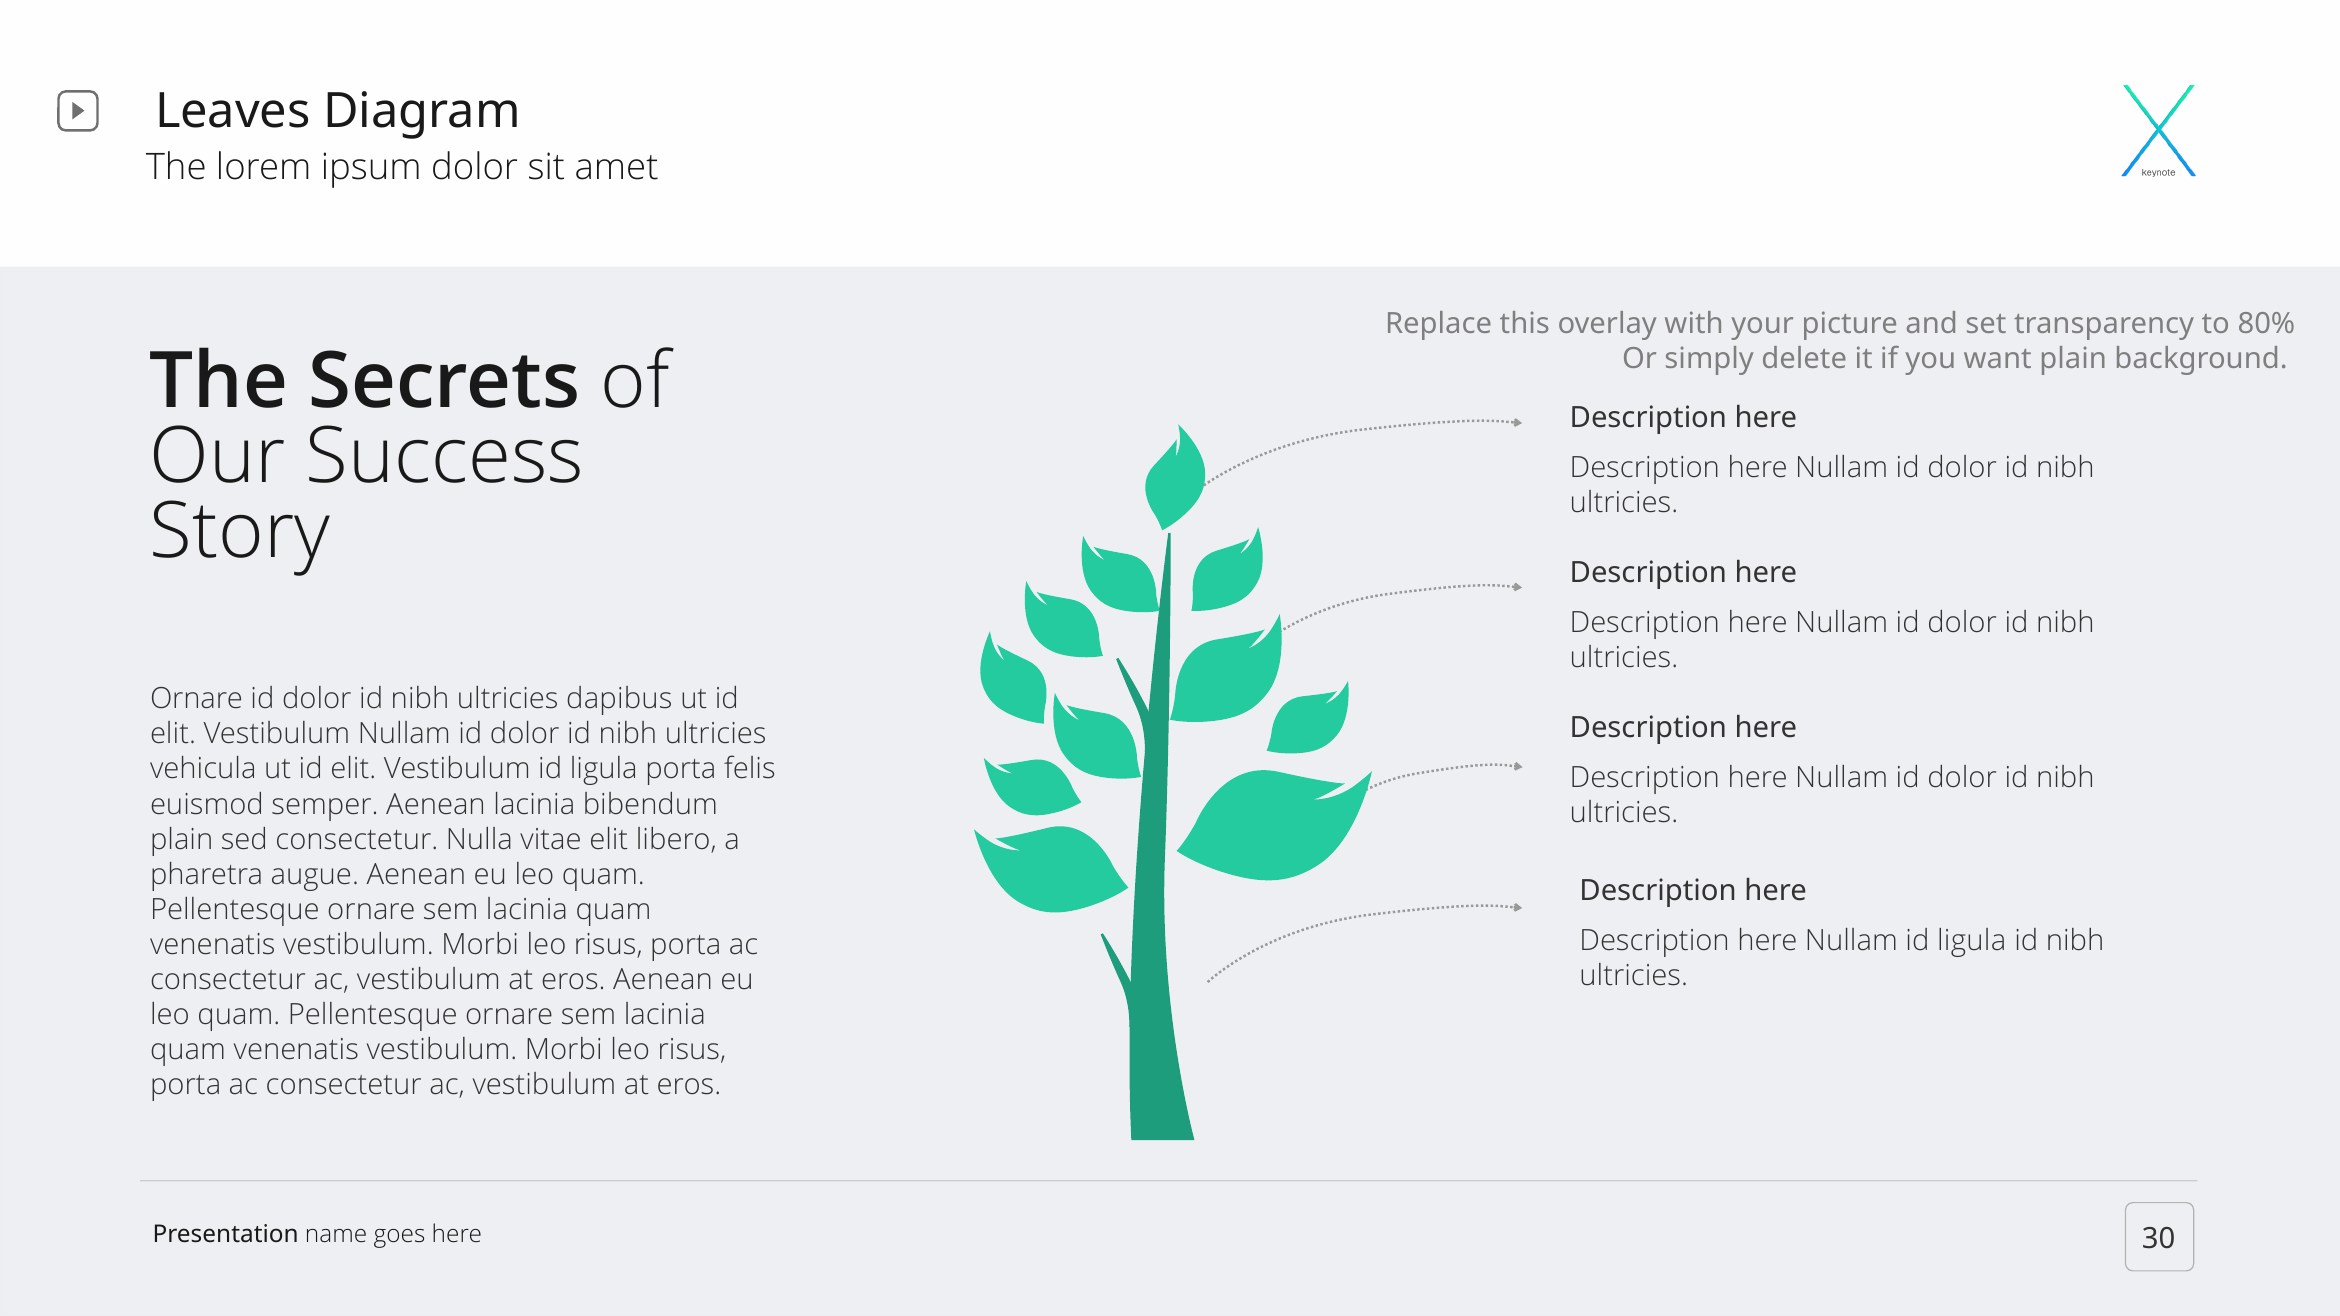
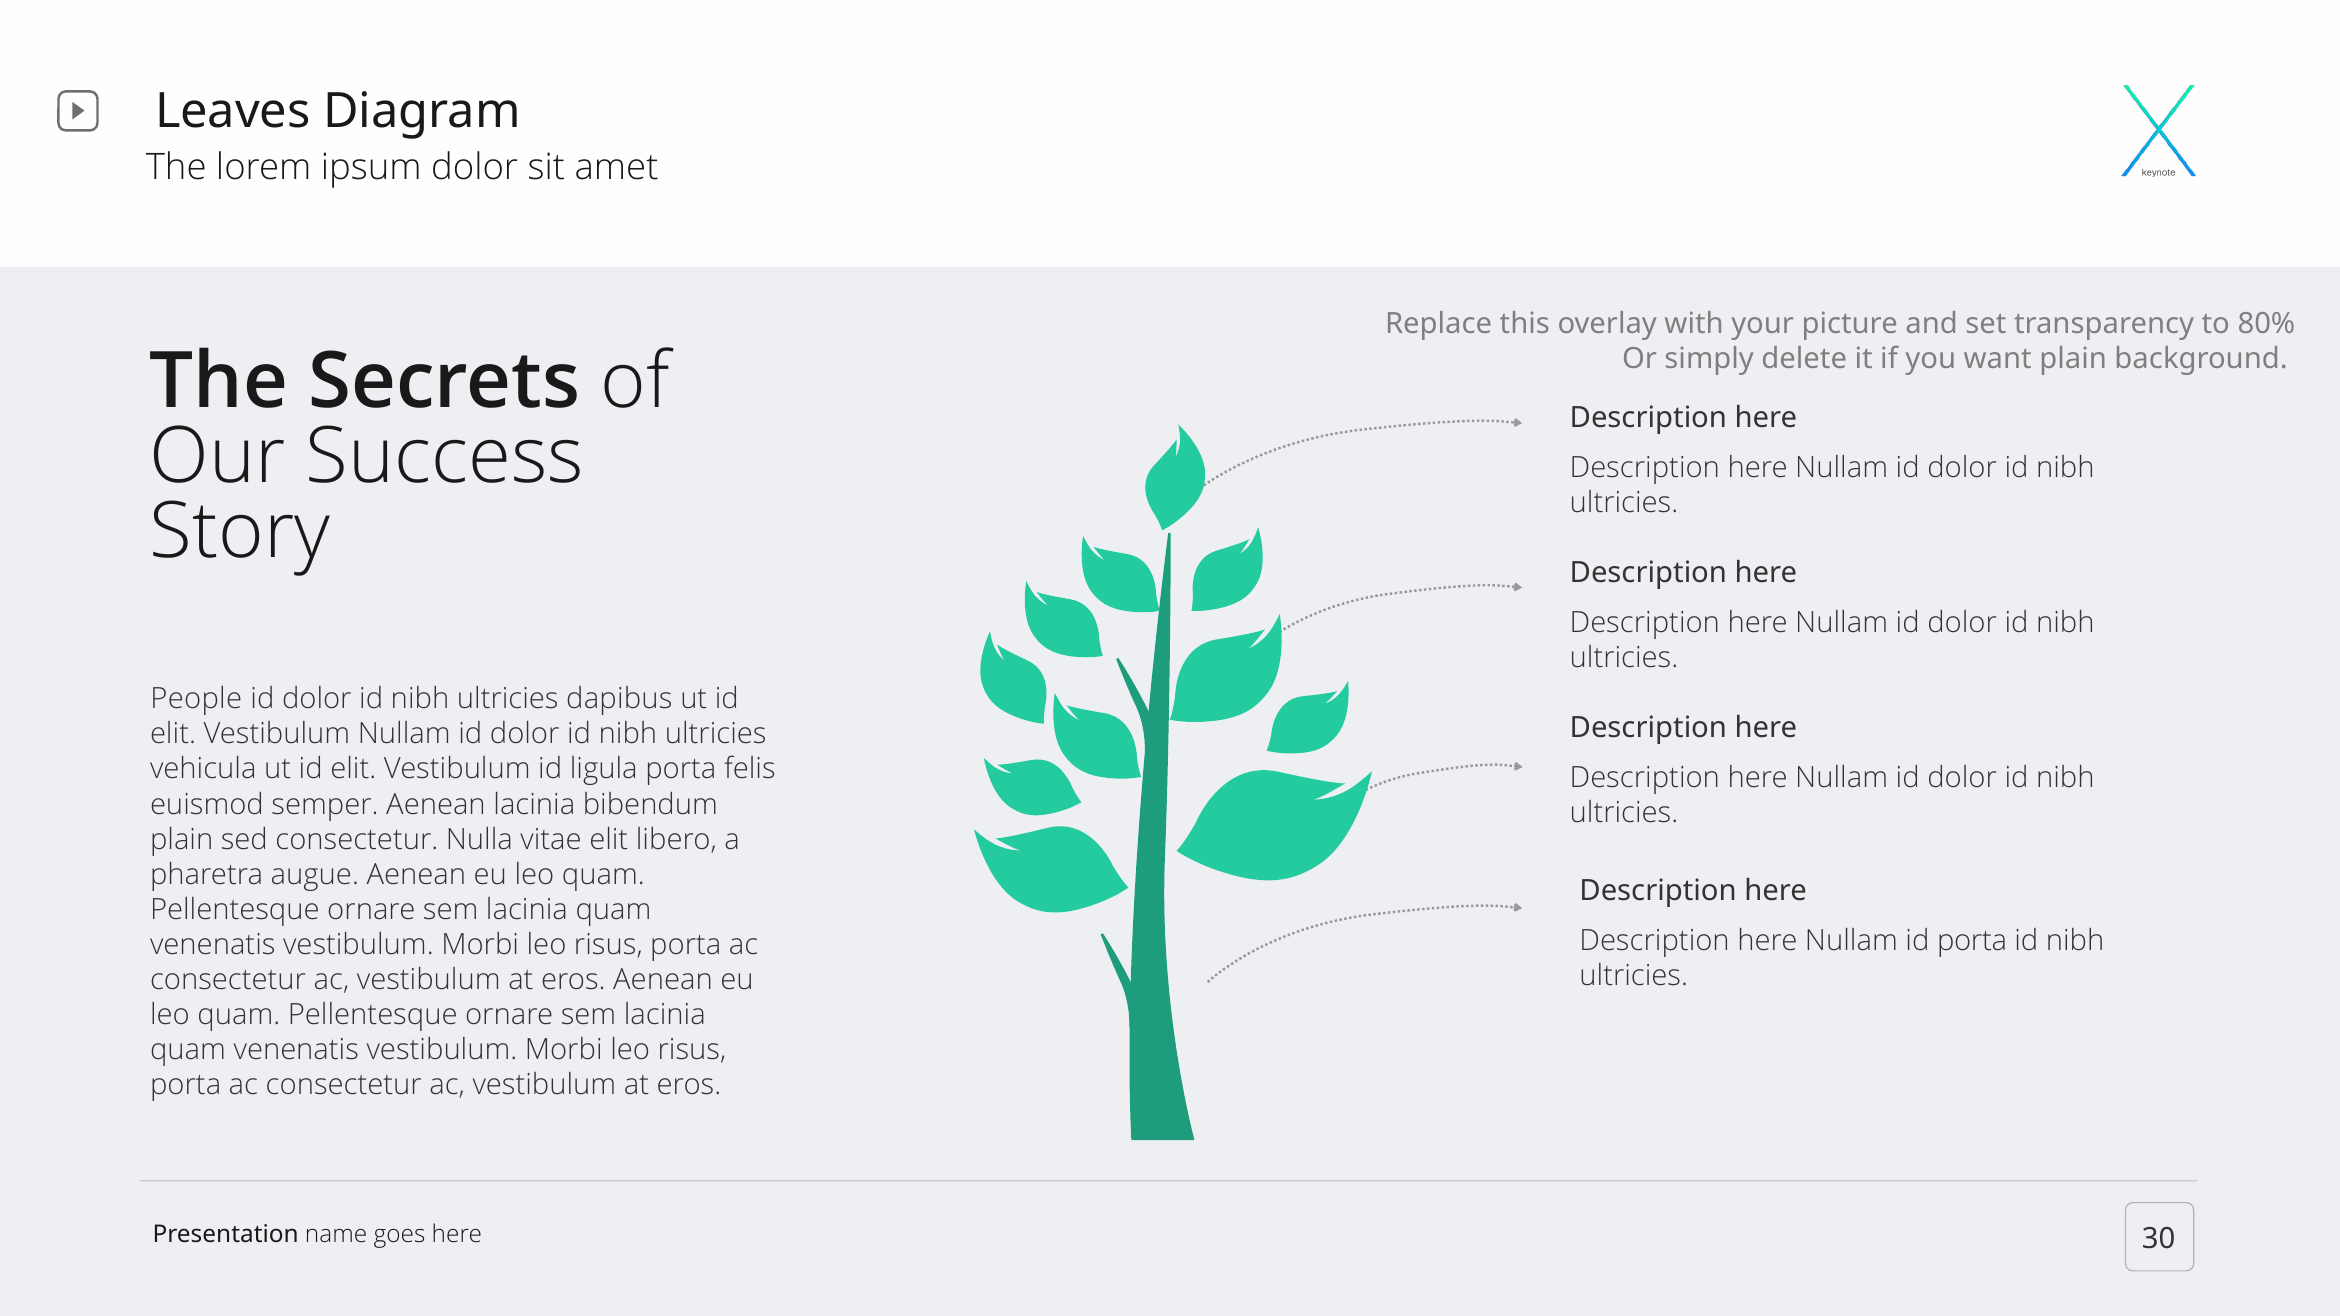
Ornare: Ornare -> People (196, 699)
Nullam id ligula: ligula -> porta (1972, 941)
